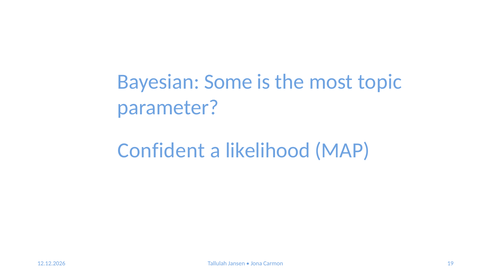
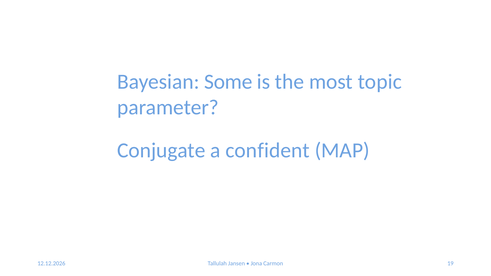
Confident: Confident -> Conjugate (161, 150)
likelihood: likelihood -> confident (268, 150)
